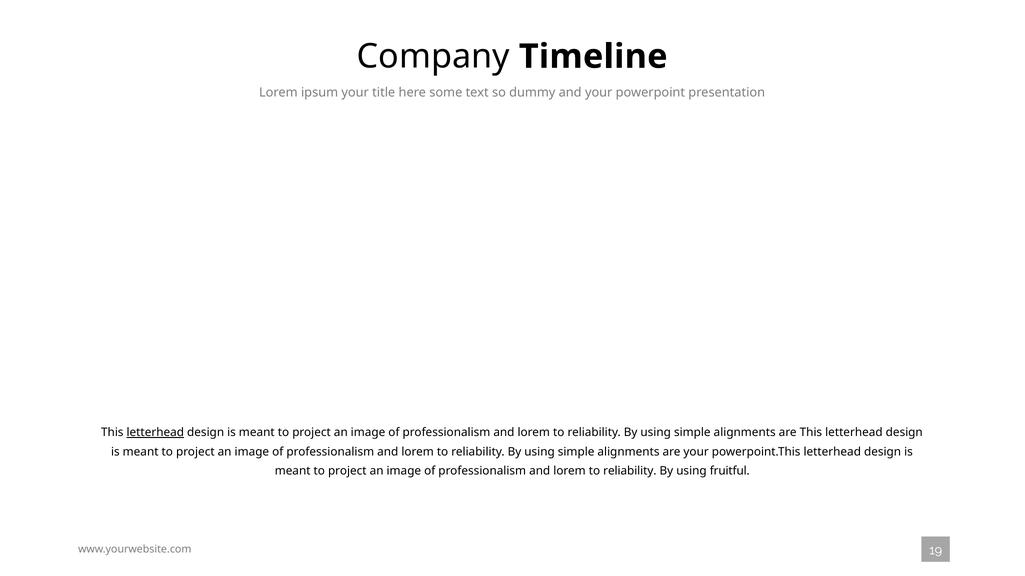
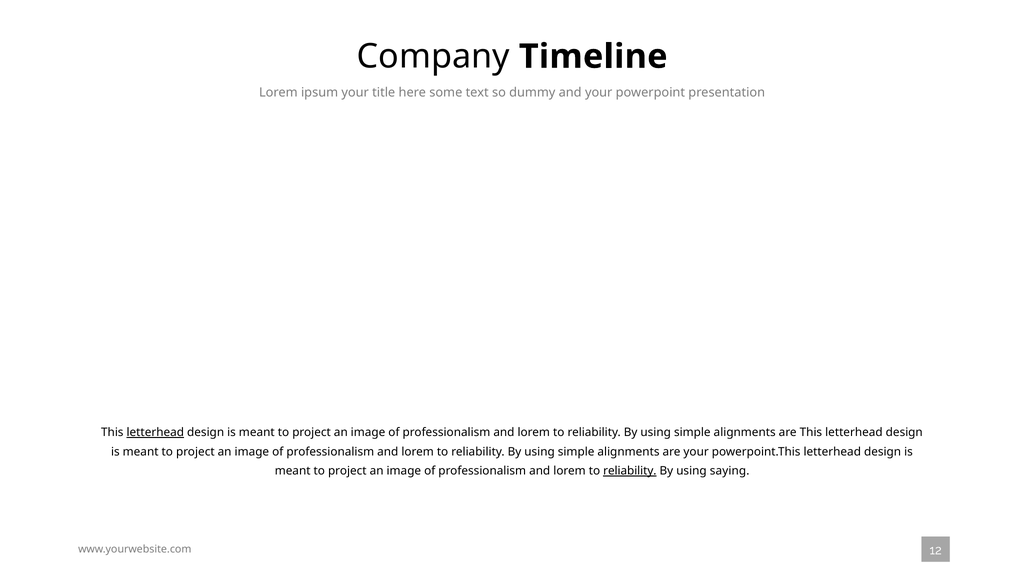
reliability underline: none -> present (630, 471)
fruitful: fruitful -> saying (730, 471)
19: 19 -> 12 (936, 551)
